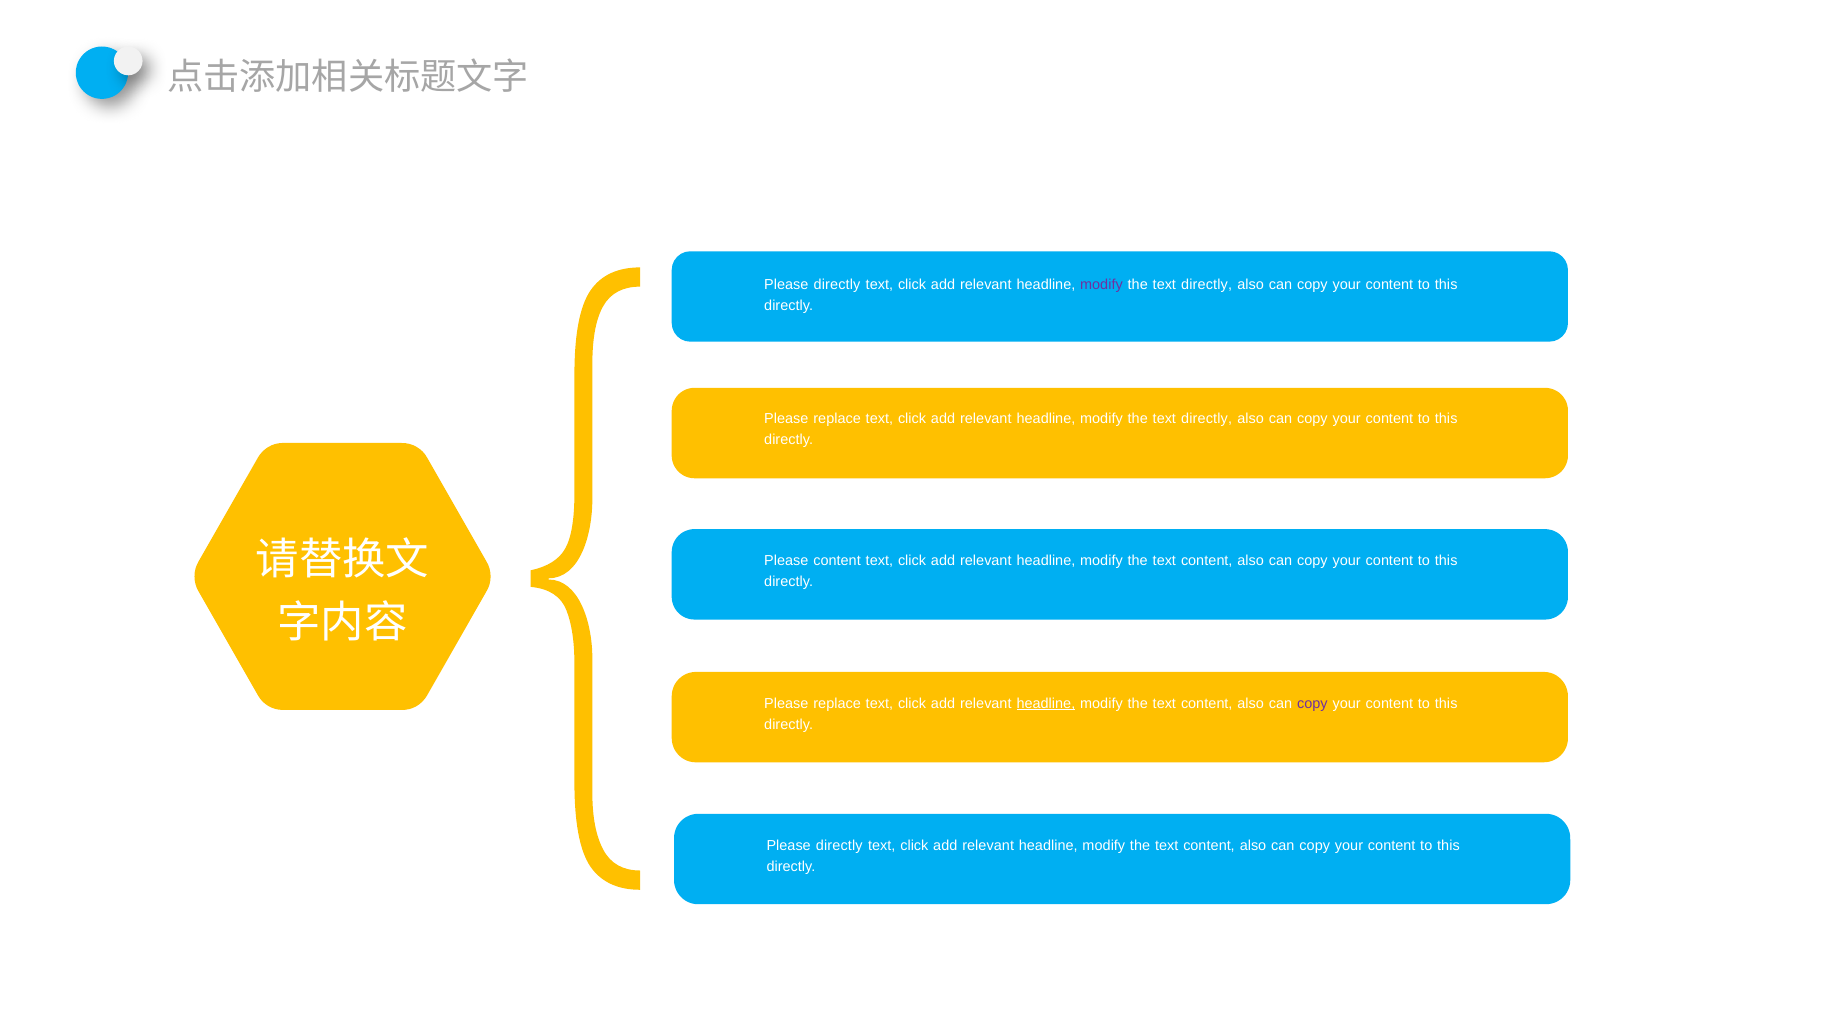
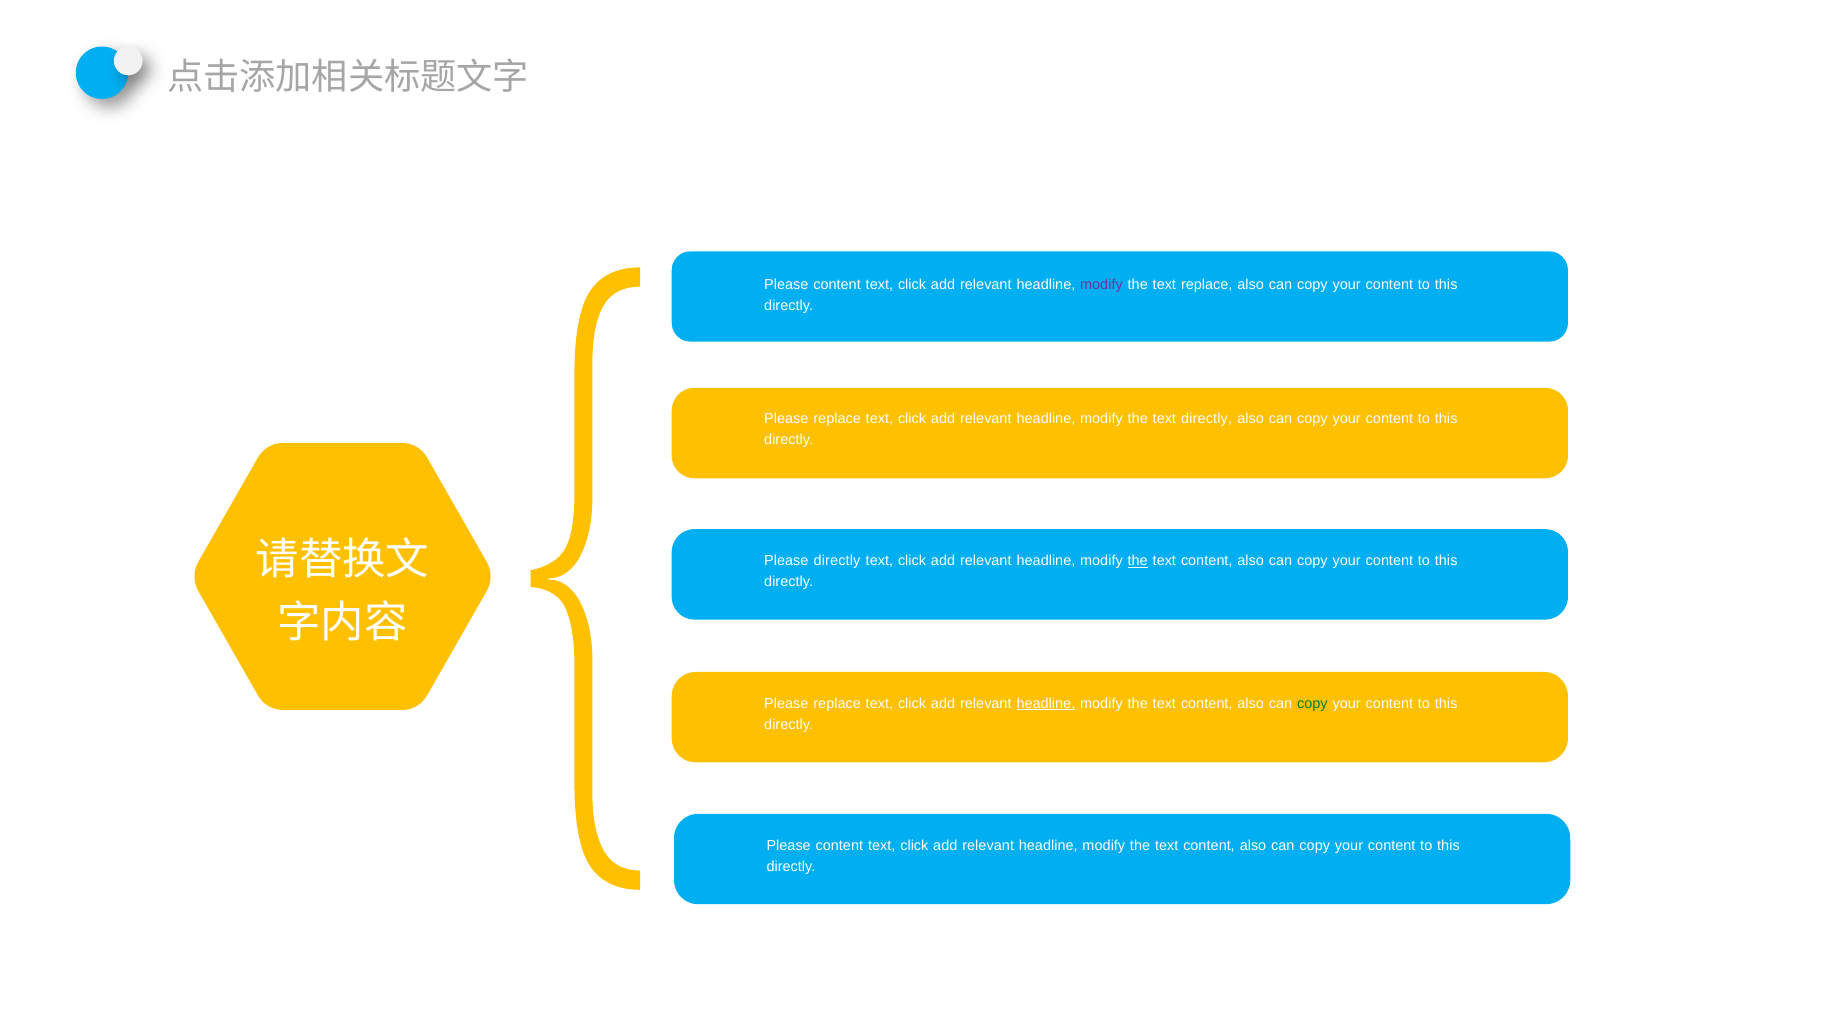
directly: directly -> content (837, 284)
directly: directly -> replace (1207, 284)
Please content: content -> directly (837, 561)
the underline: none -> present (1138, 561)
copy colour: purple -> green (1312, 703)
directly: directly -> content (839, 846)
